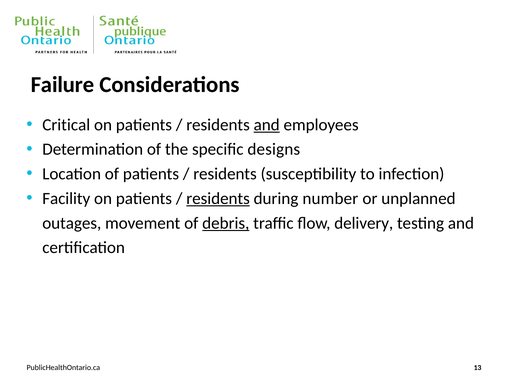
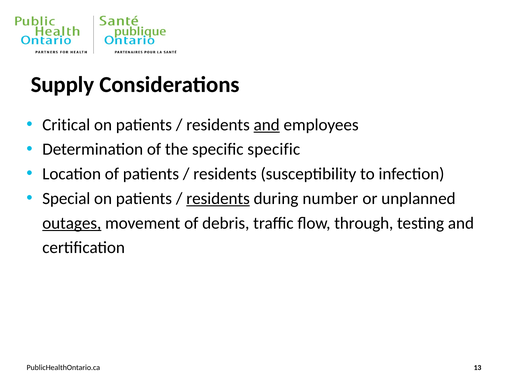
Failure: Failure -> Supply (62, 85)
specific designs: designs -> specific (274, 149)
Facility: Facility -> Special (66, 198)
outages underline: none -> present (72, 223)
debris underline: present -> none (226, 223)
delivery: delivery -> through (364, 223)
